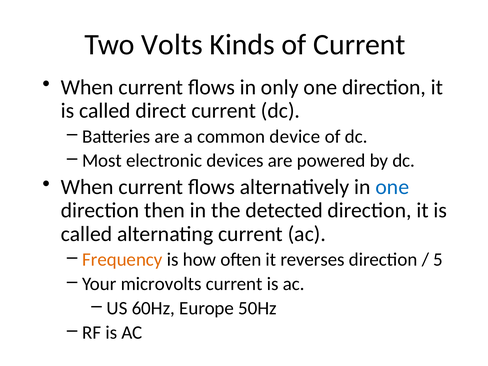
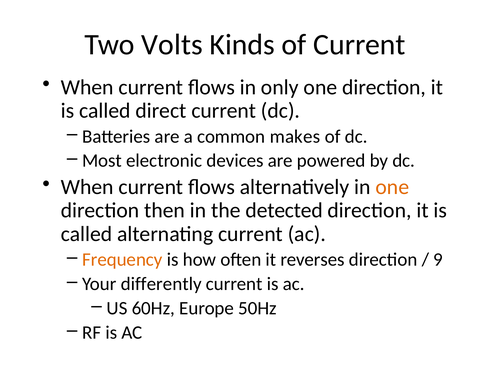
device: device -> makes (295, 136)
one colour: blue -> orange (392, 187)
5: 5 -> 9 (438, 260)
microvolts: microvolts -> differently (161, 284)
